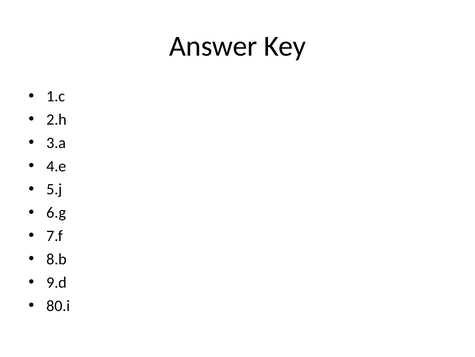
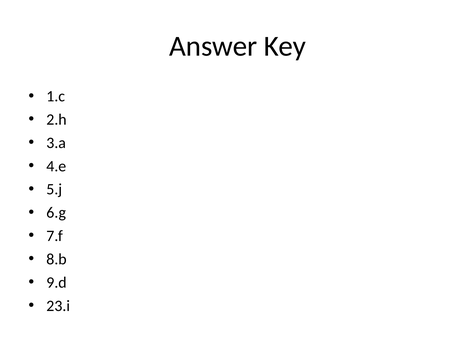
80.i: 80.i -> 23.i (58, 305)
